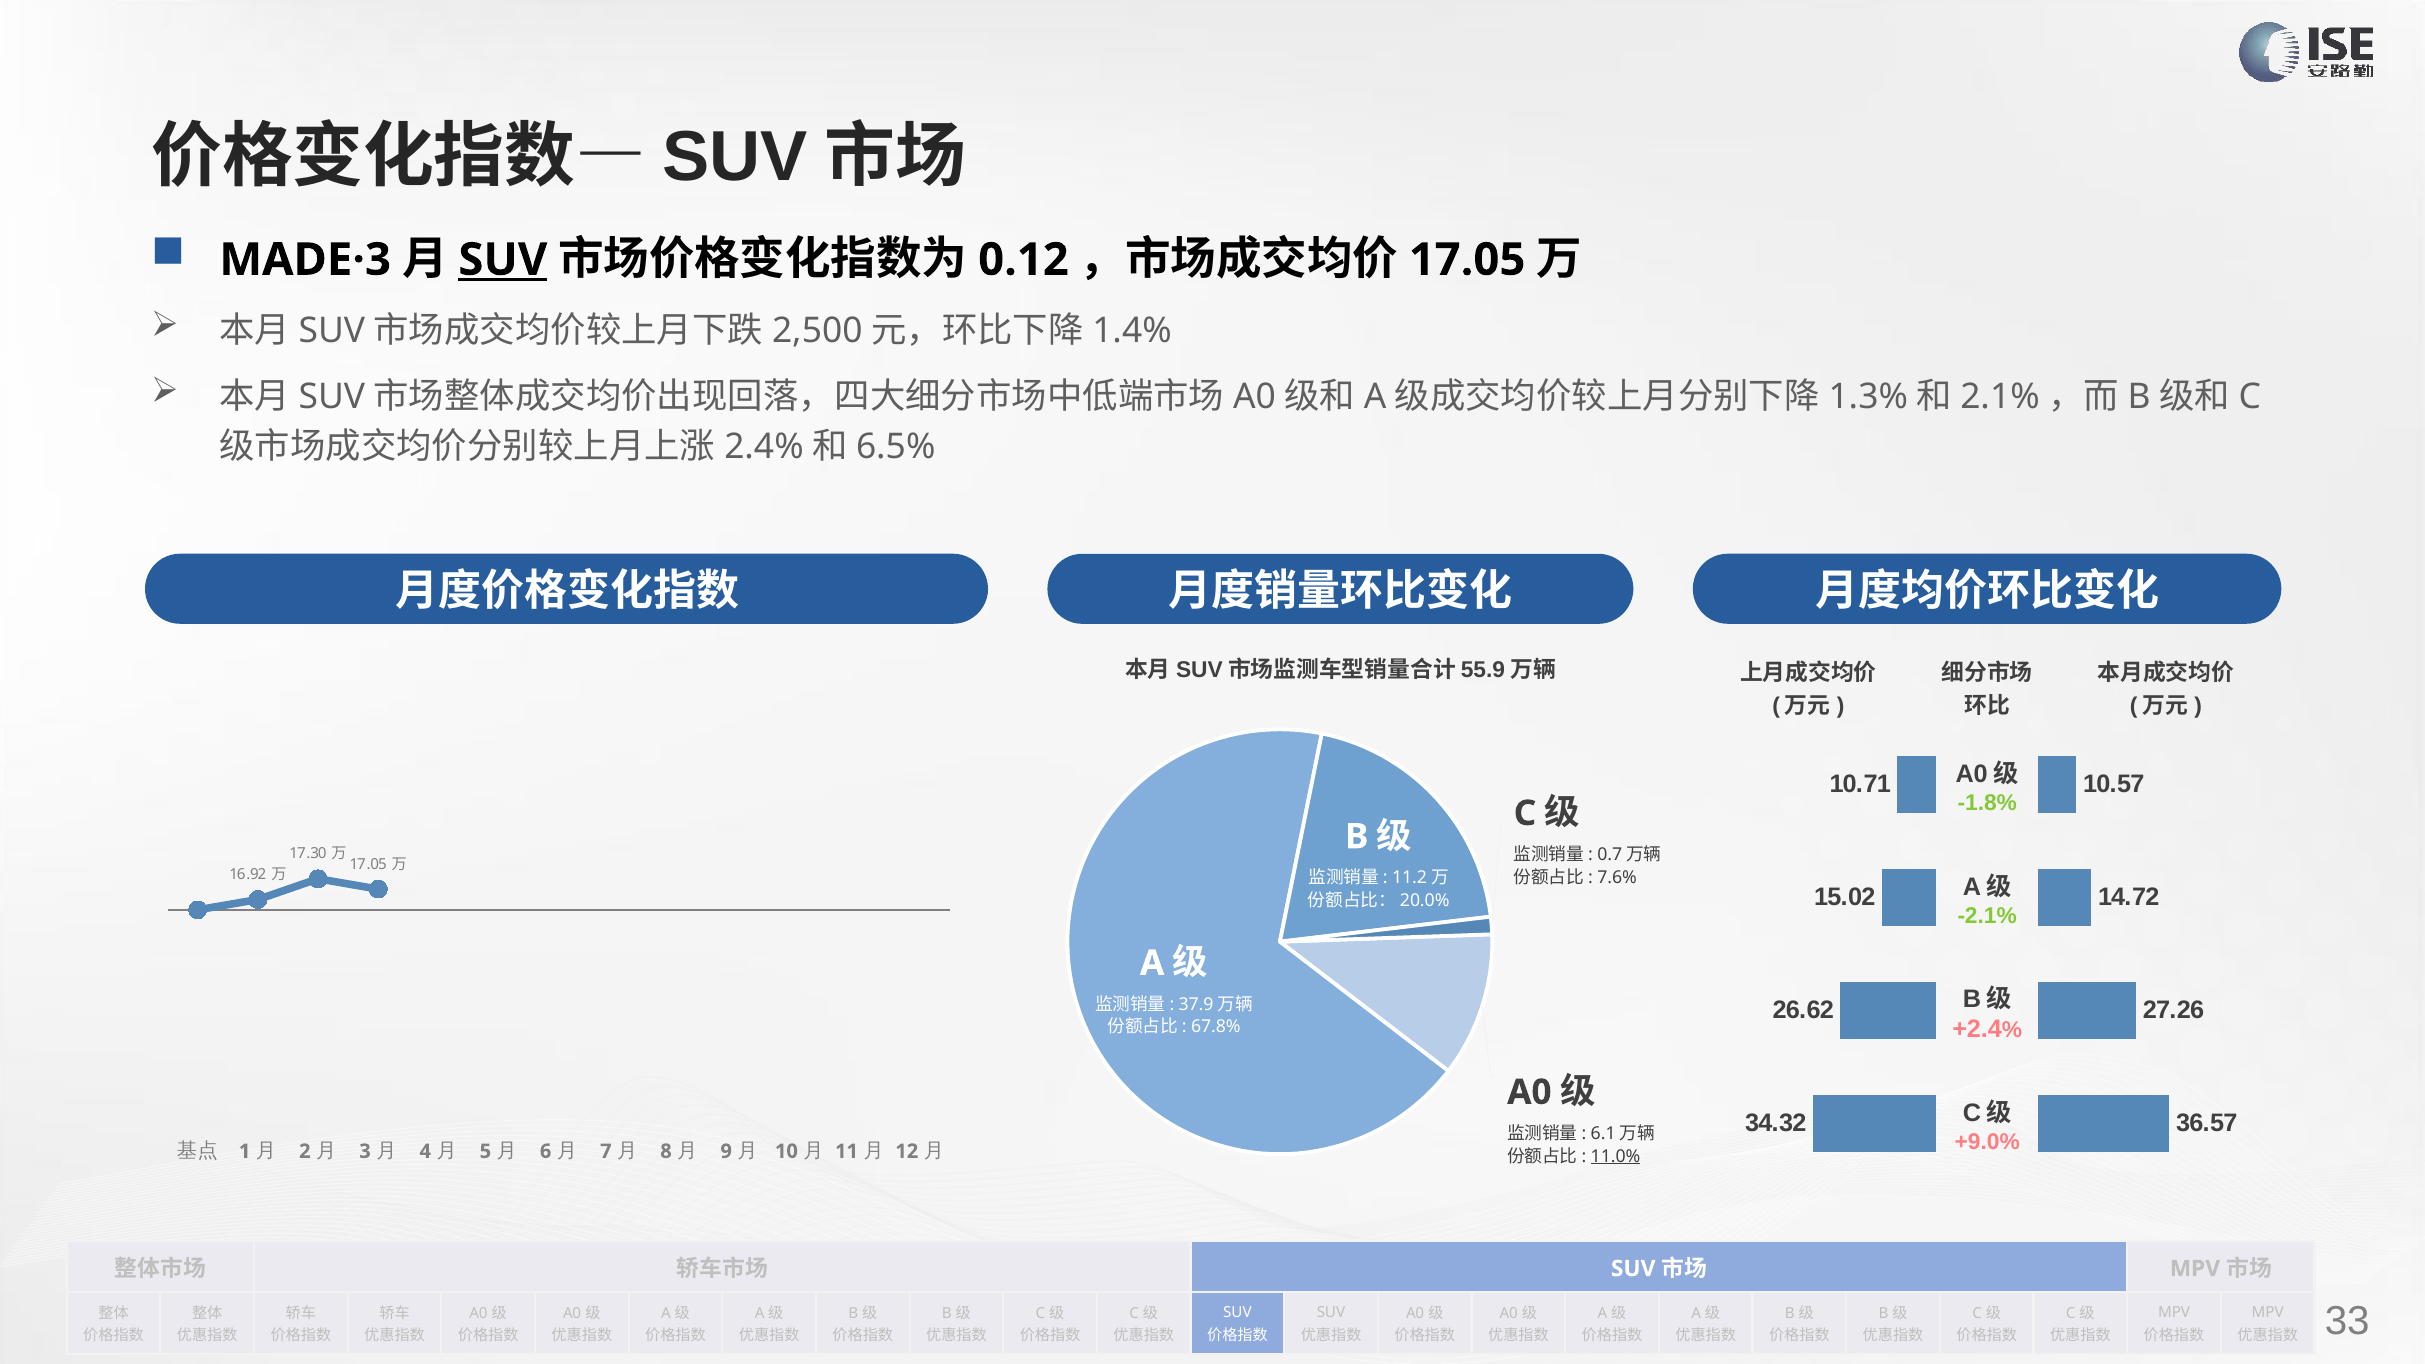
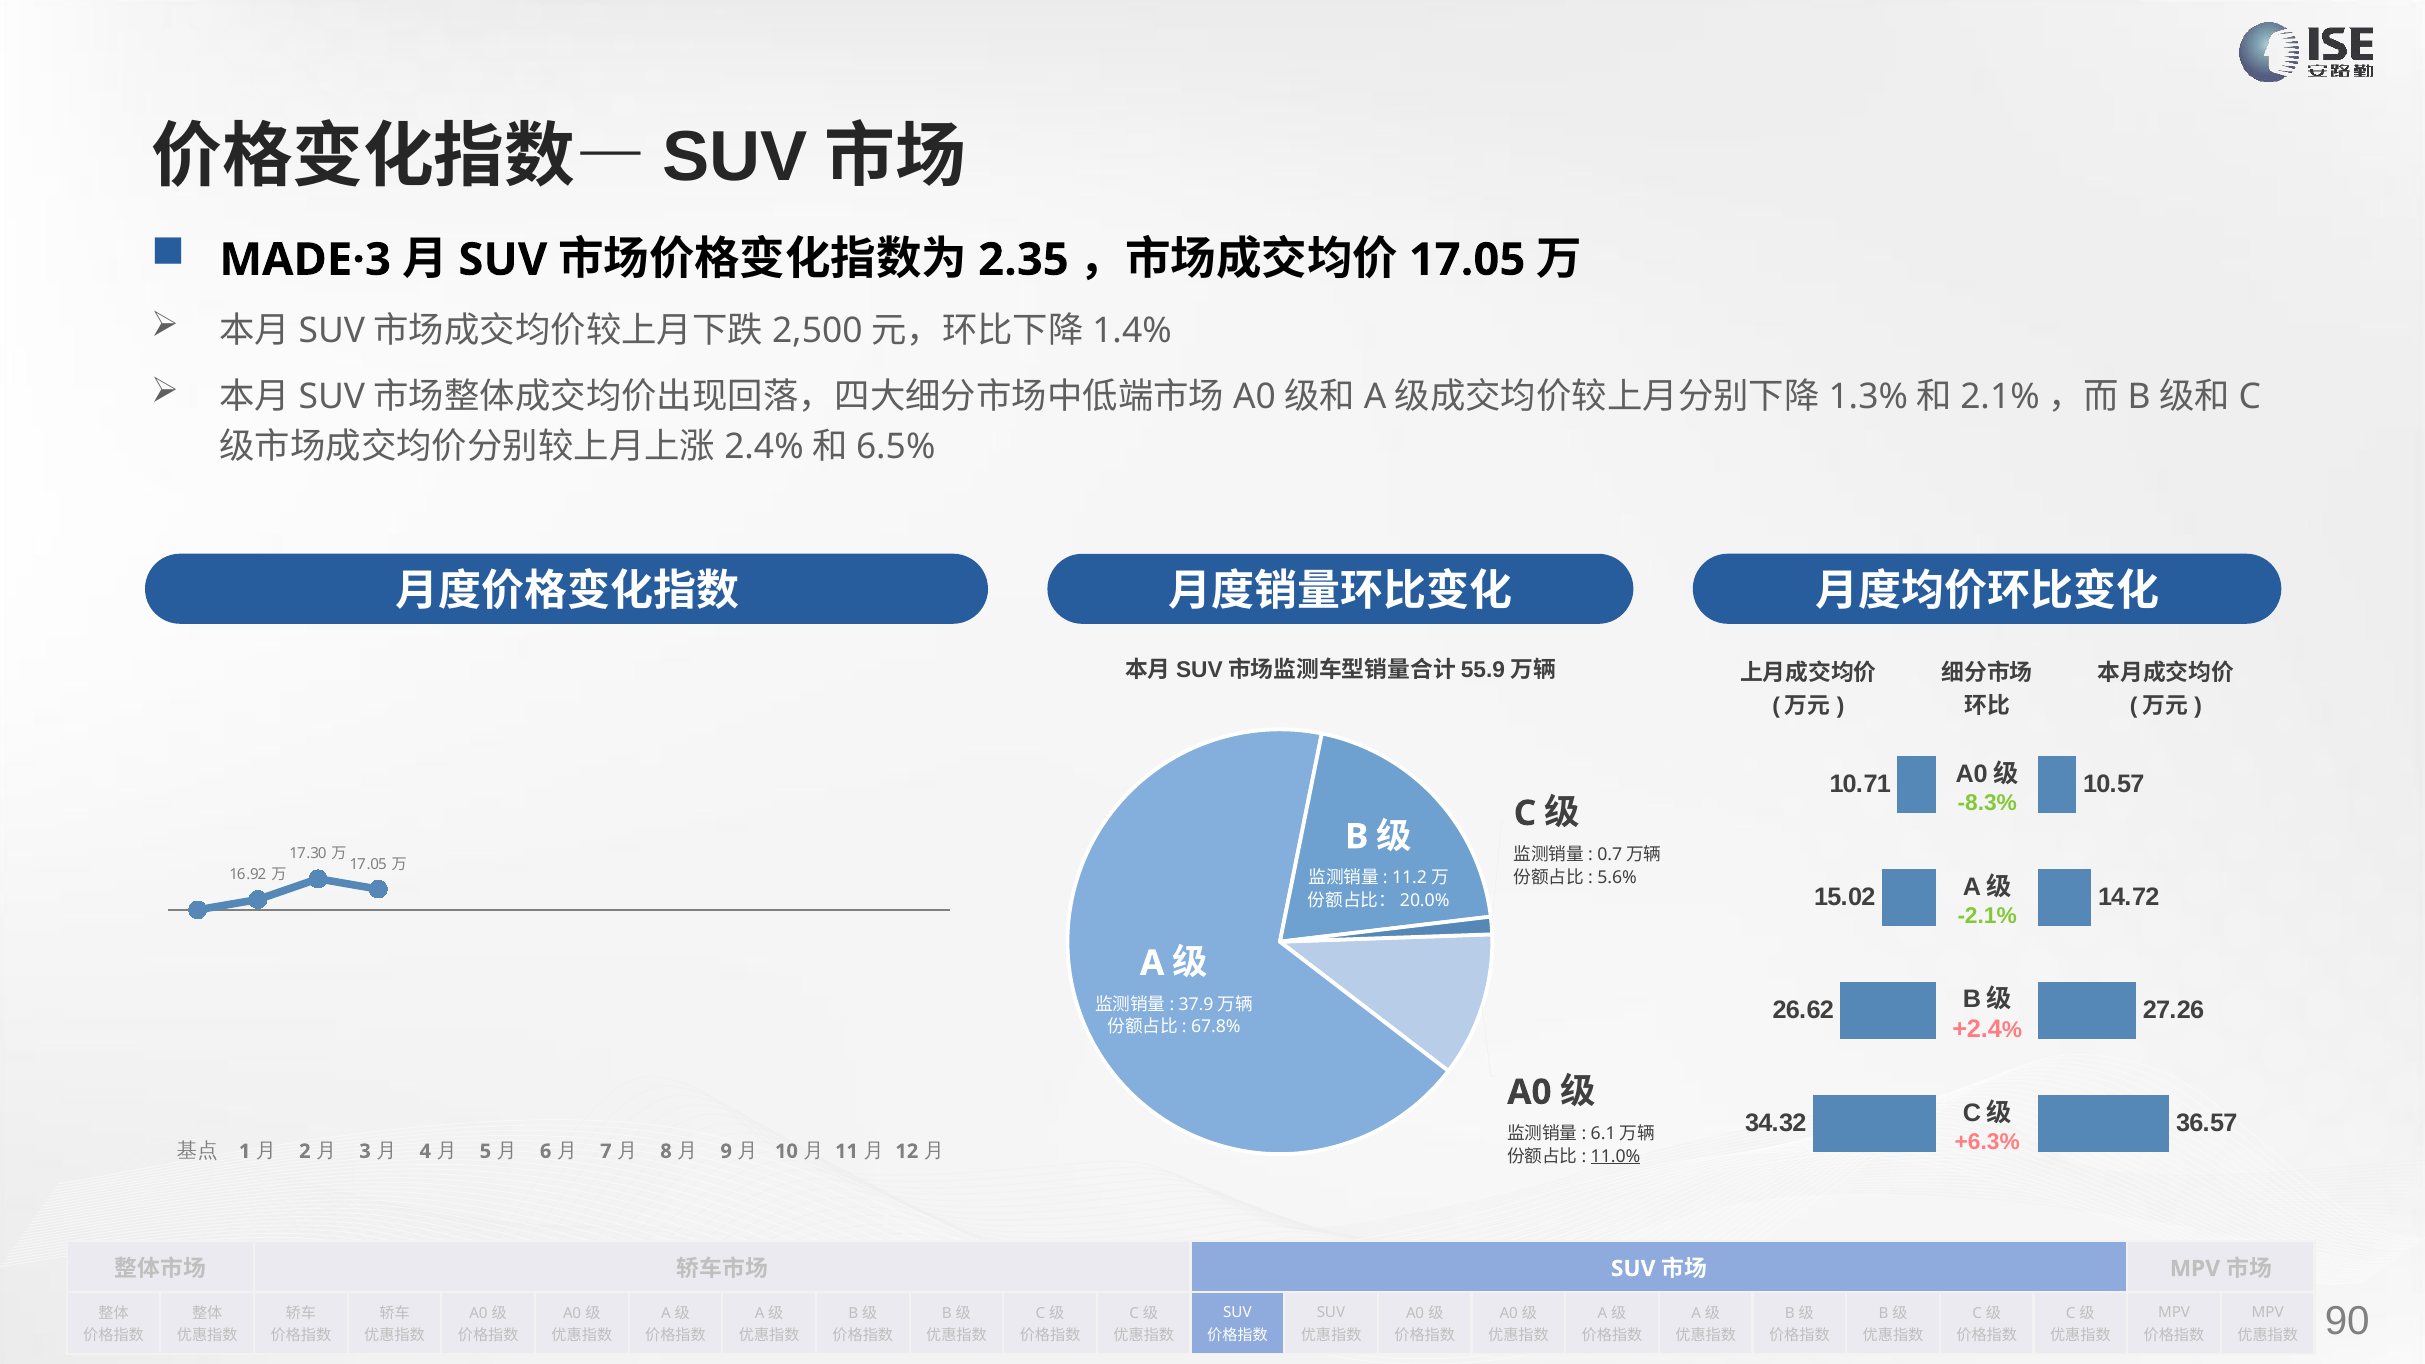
SUV underline: present -> none (503, 260)
0.12: 0.12 -> 2.35 (1023, 260)
-1.8%: -1.8% -> -8.3% (1987, 803)
7.6%: 7.6% -> 5.6% (1617, 877)
+9.0%: +9.0% -> +6.3% (1987, 1142)
33: 33 -> 90 (2347, 1321)
